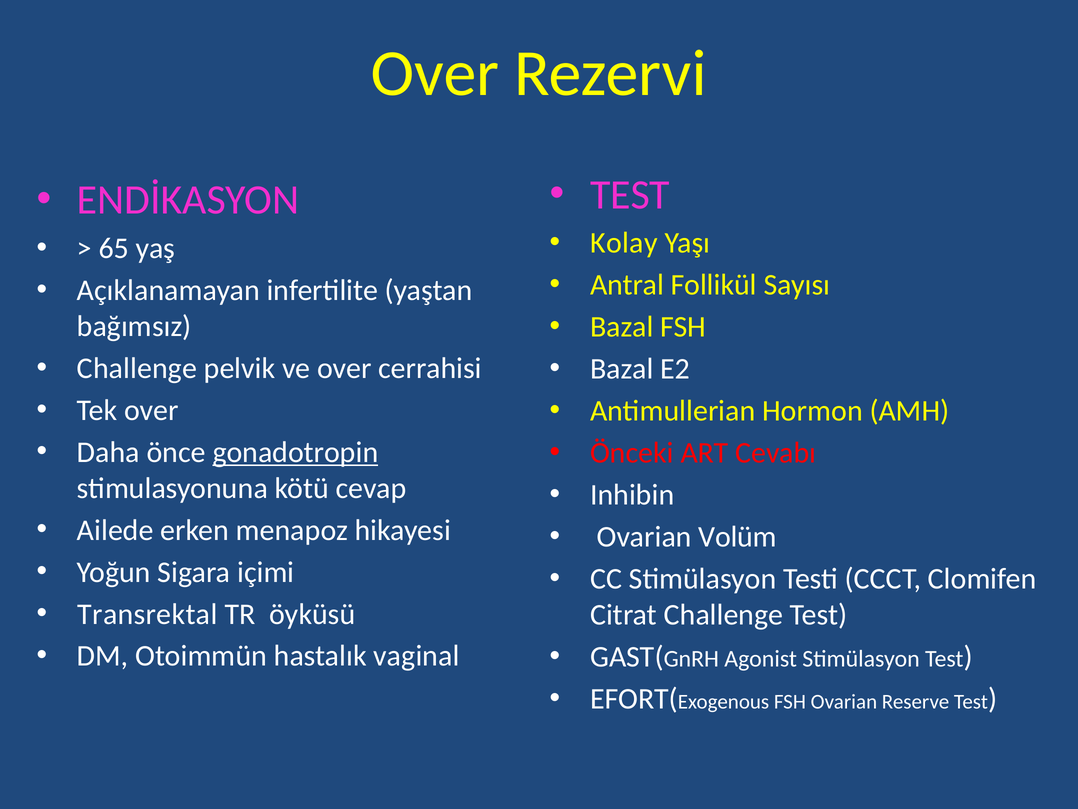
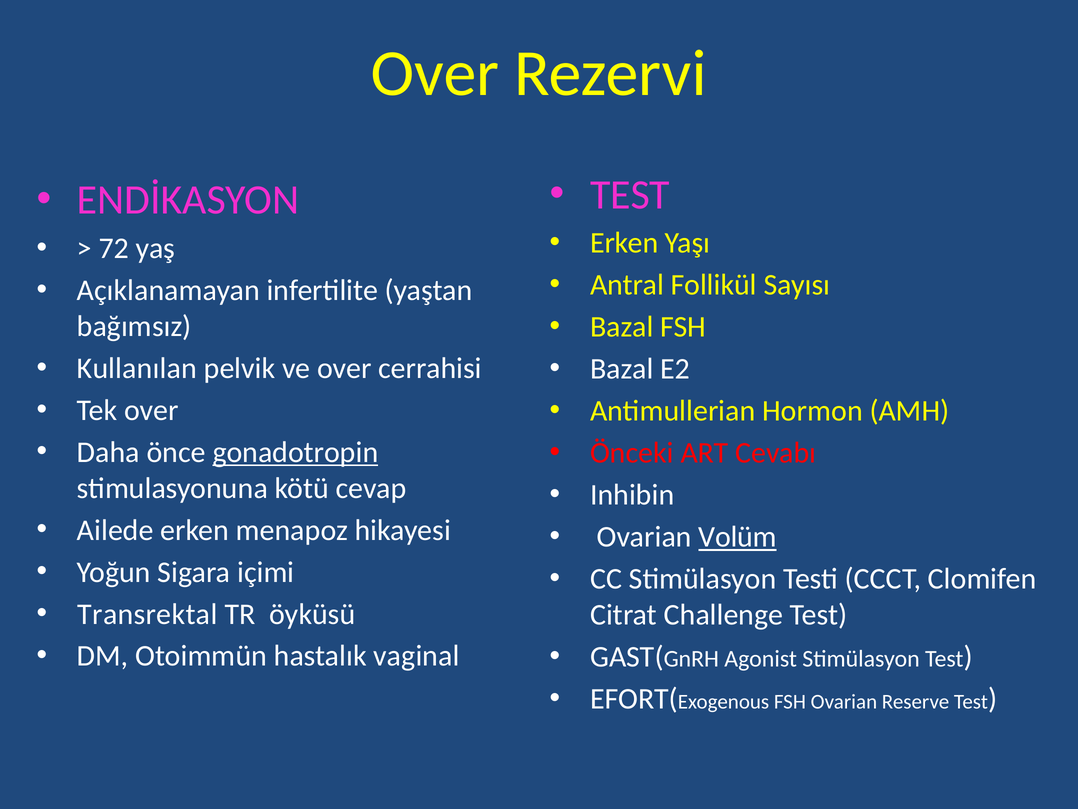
Kolay: Kolay -> Erken (624, 243)
65: 65 -> 72 (114, 248)
Challenge: Challenge -> Kullanılan (137, 368)
Volüm underline: none -> present (737, 537)
